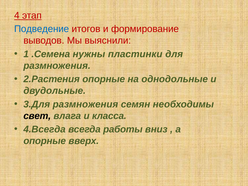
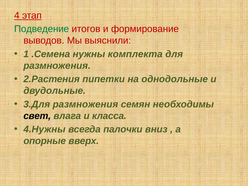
Подведение colour: blue -> green (42, 29)
пластинки: пластинки -> комплекта (135, 54)
2.Растения опорные: опорные -> пипетки (104, 79)
4.Всегда: 4.Всегда -> 4.Нужны (44, 129)
работы: работы -> палочки (123, 129)
